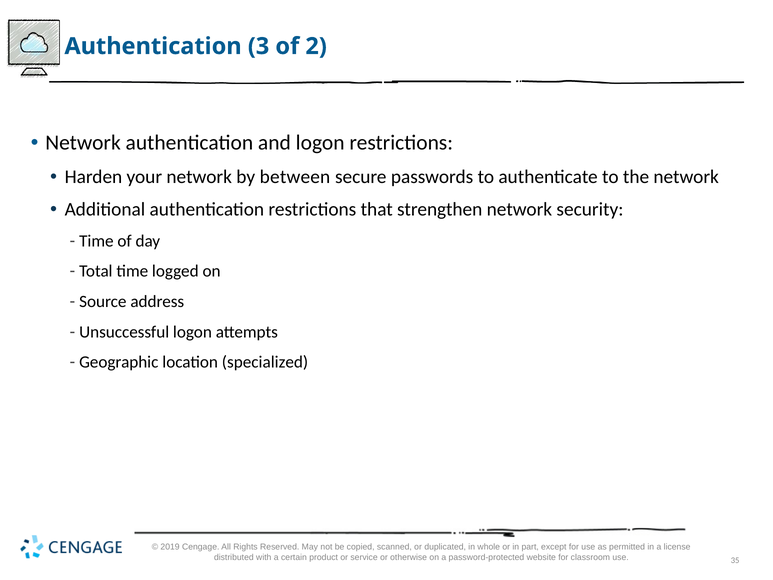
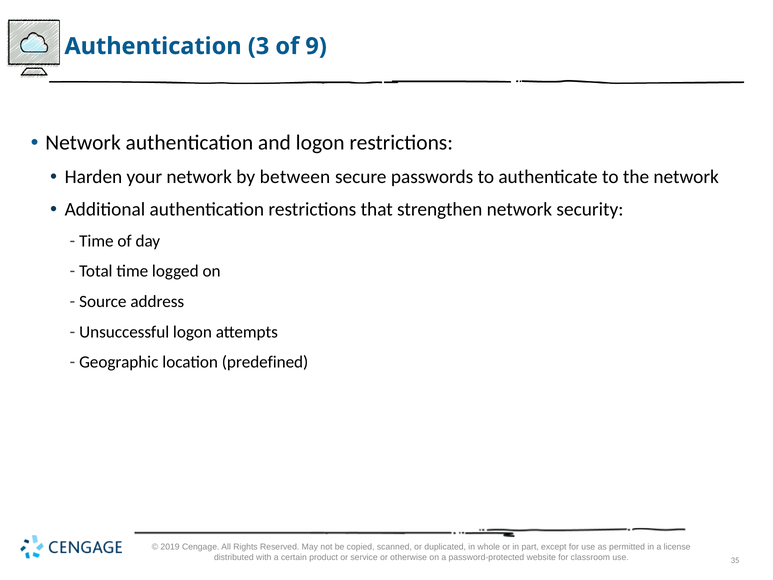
2: 2 -> 9 (316, 46)
specialized: specialized -> predefined (265, 362)
